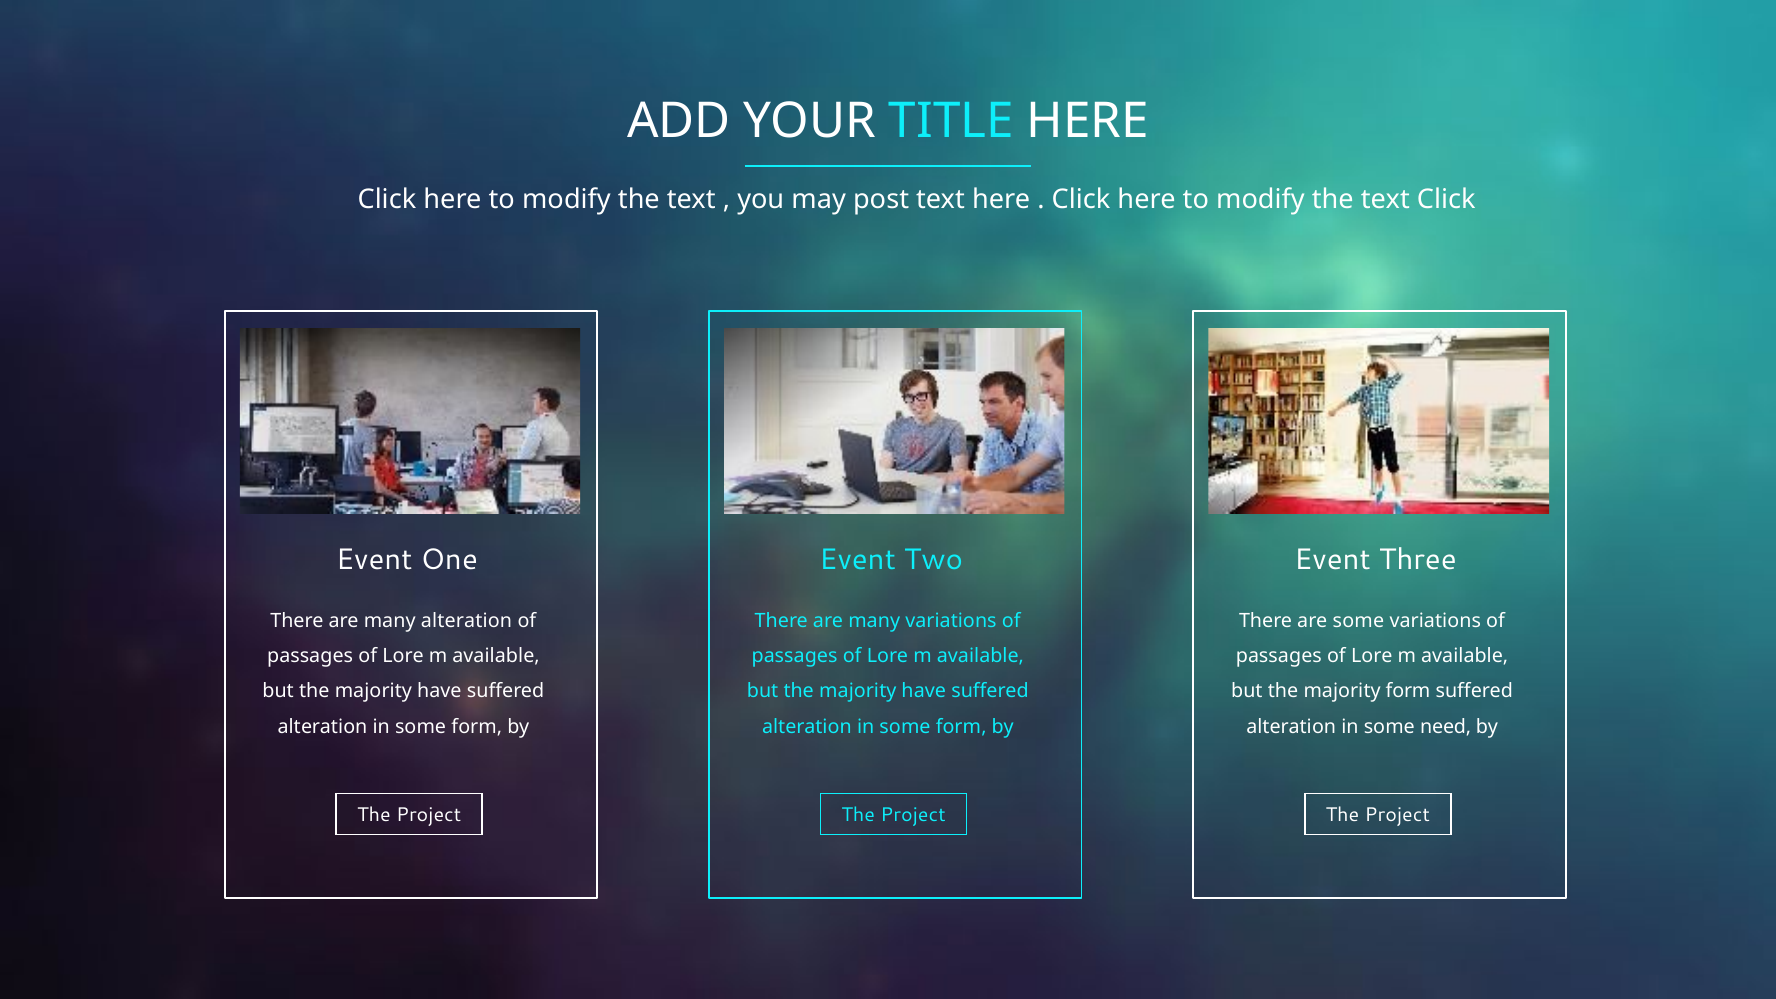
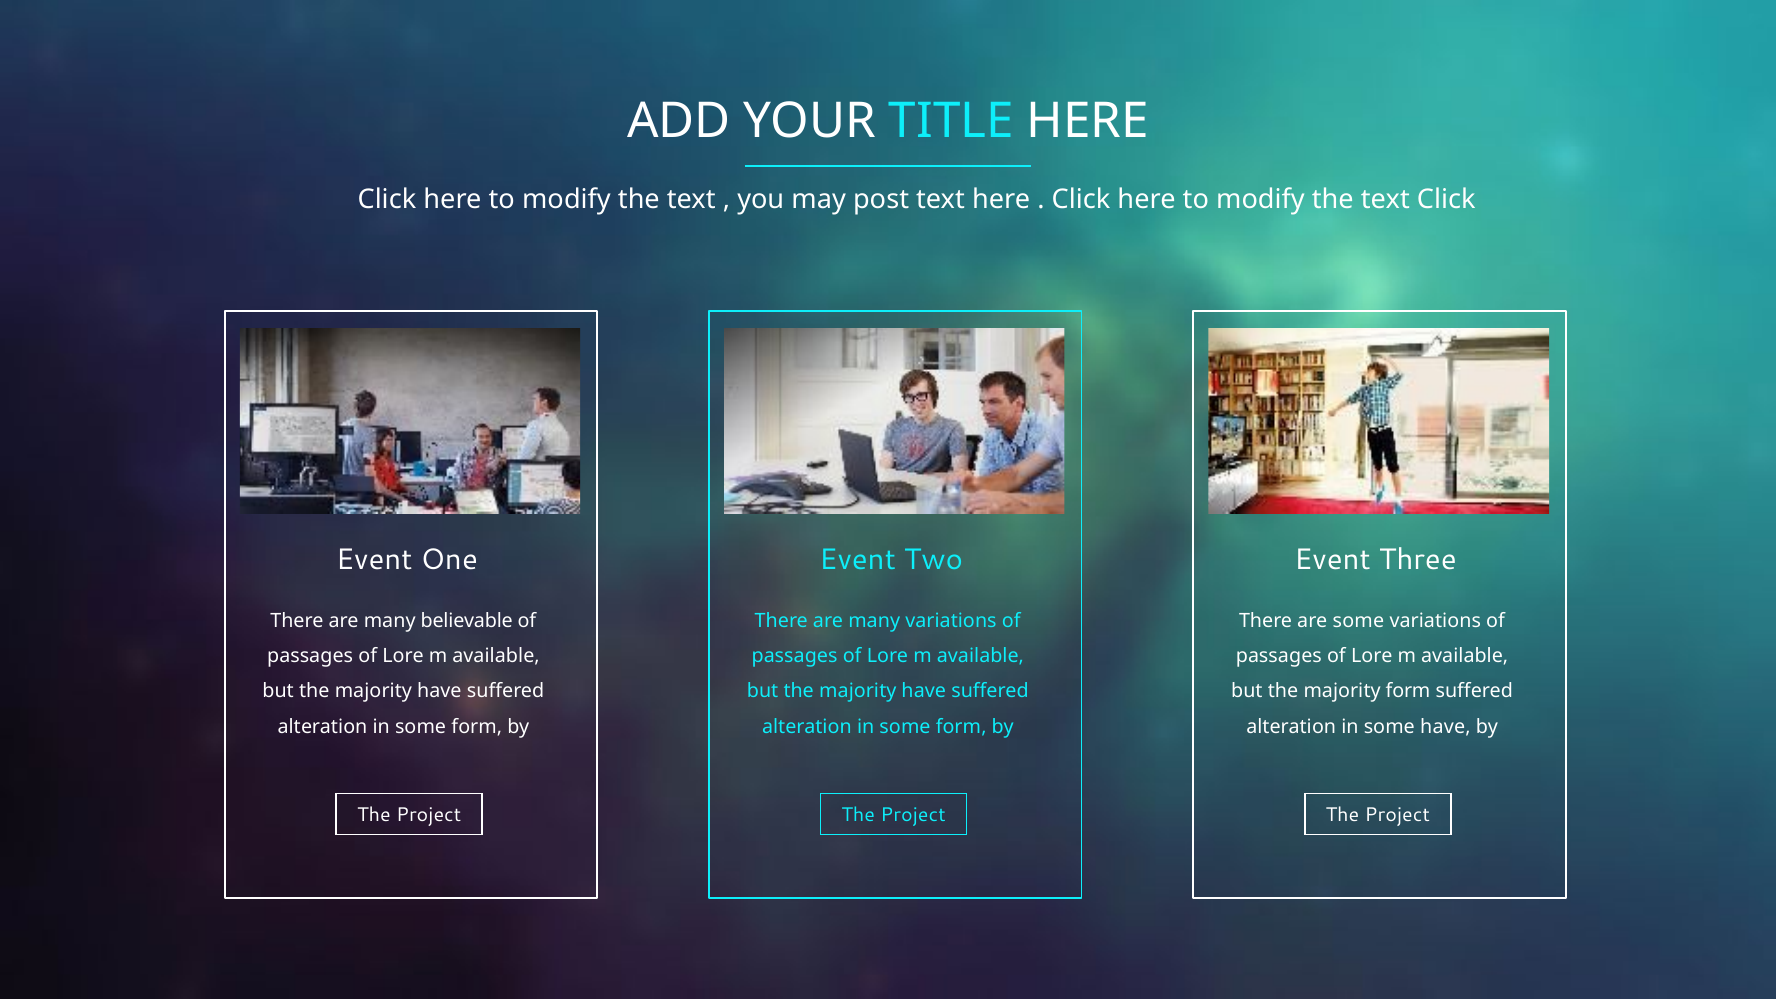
many alteration: alteration -> believable (467, 621)
some need: need -> have (1445, 727)
